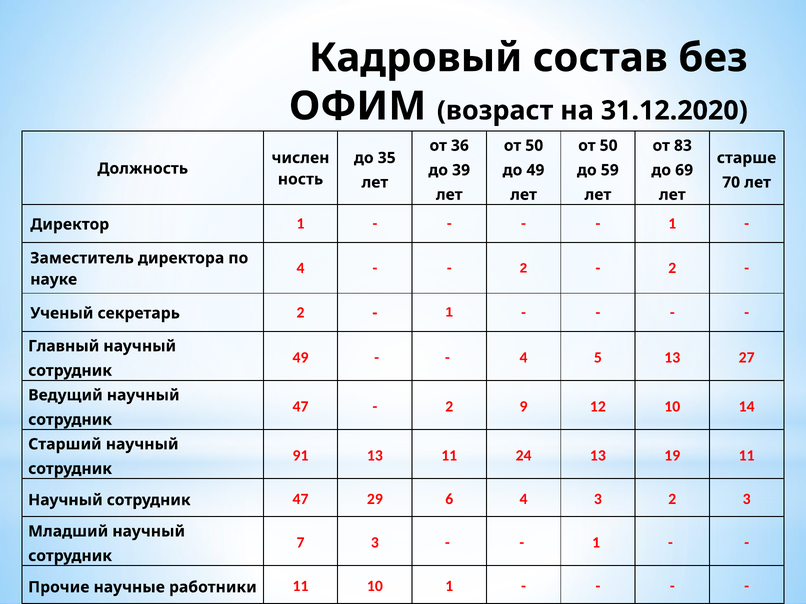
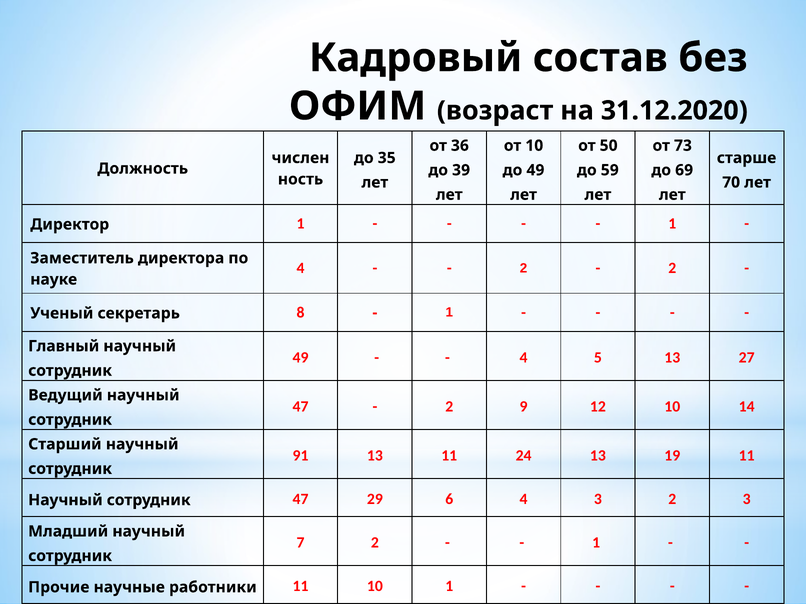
50: 50 -> 10 (534, 146)
83: 83 -> 73 (683, 146)
секретарь 2: 2 -> 8 (301, 313)
7 3: 3 -> 2 (375, 543)
